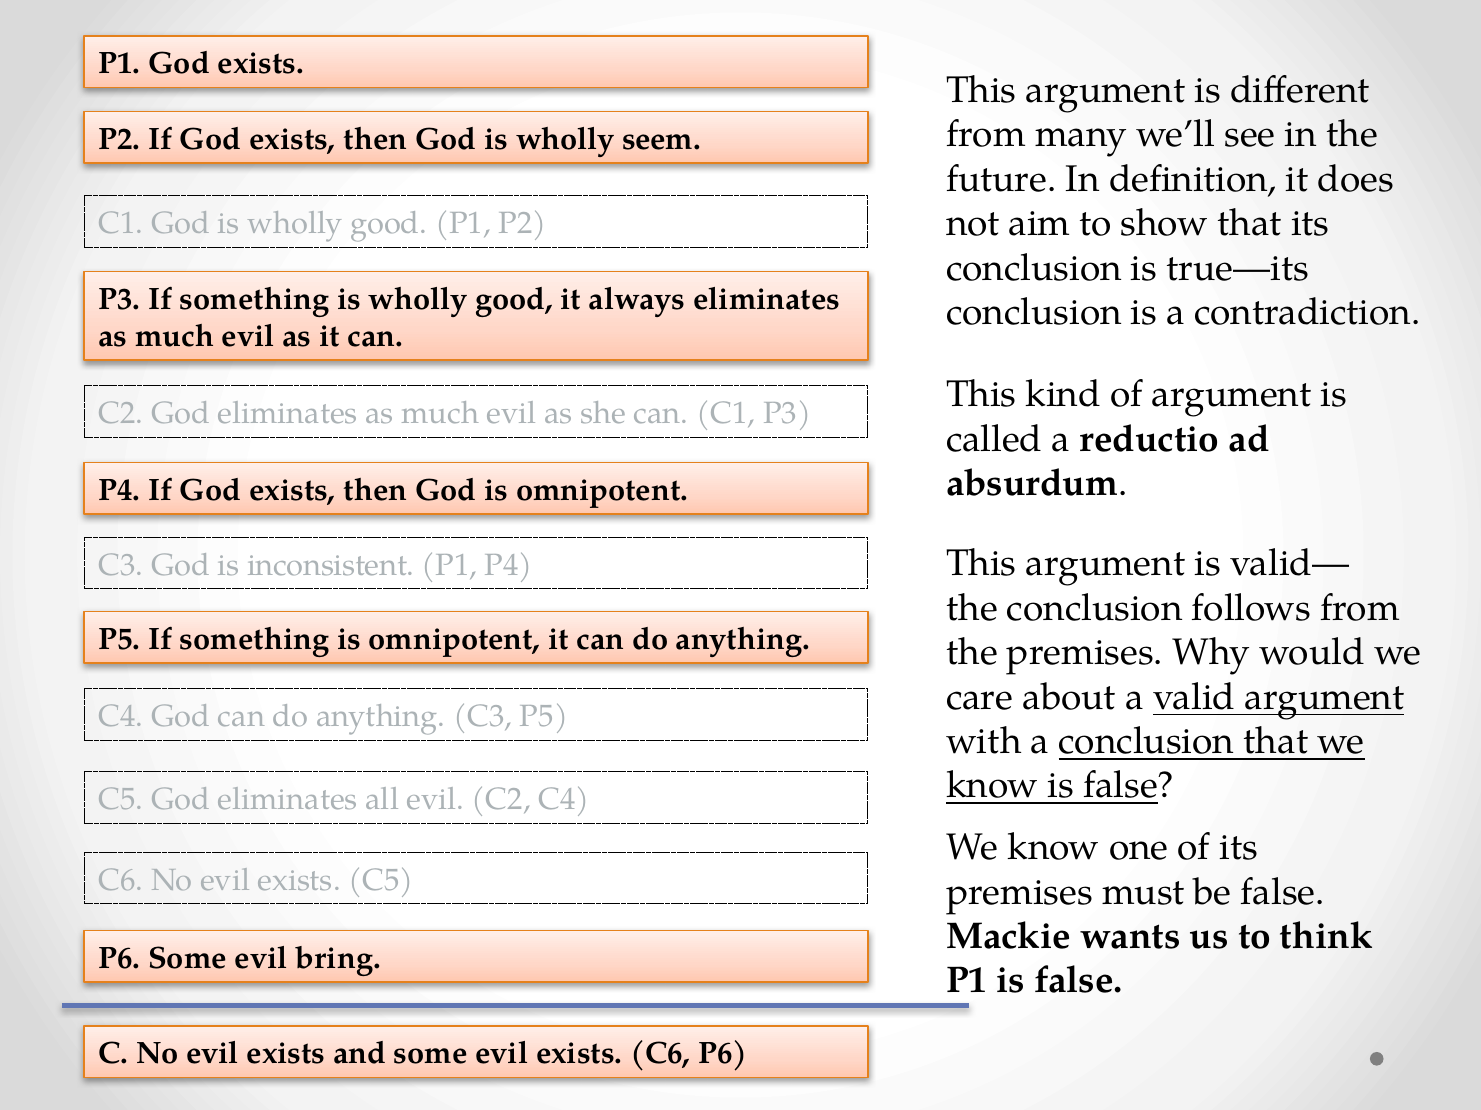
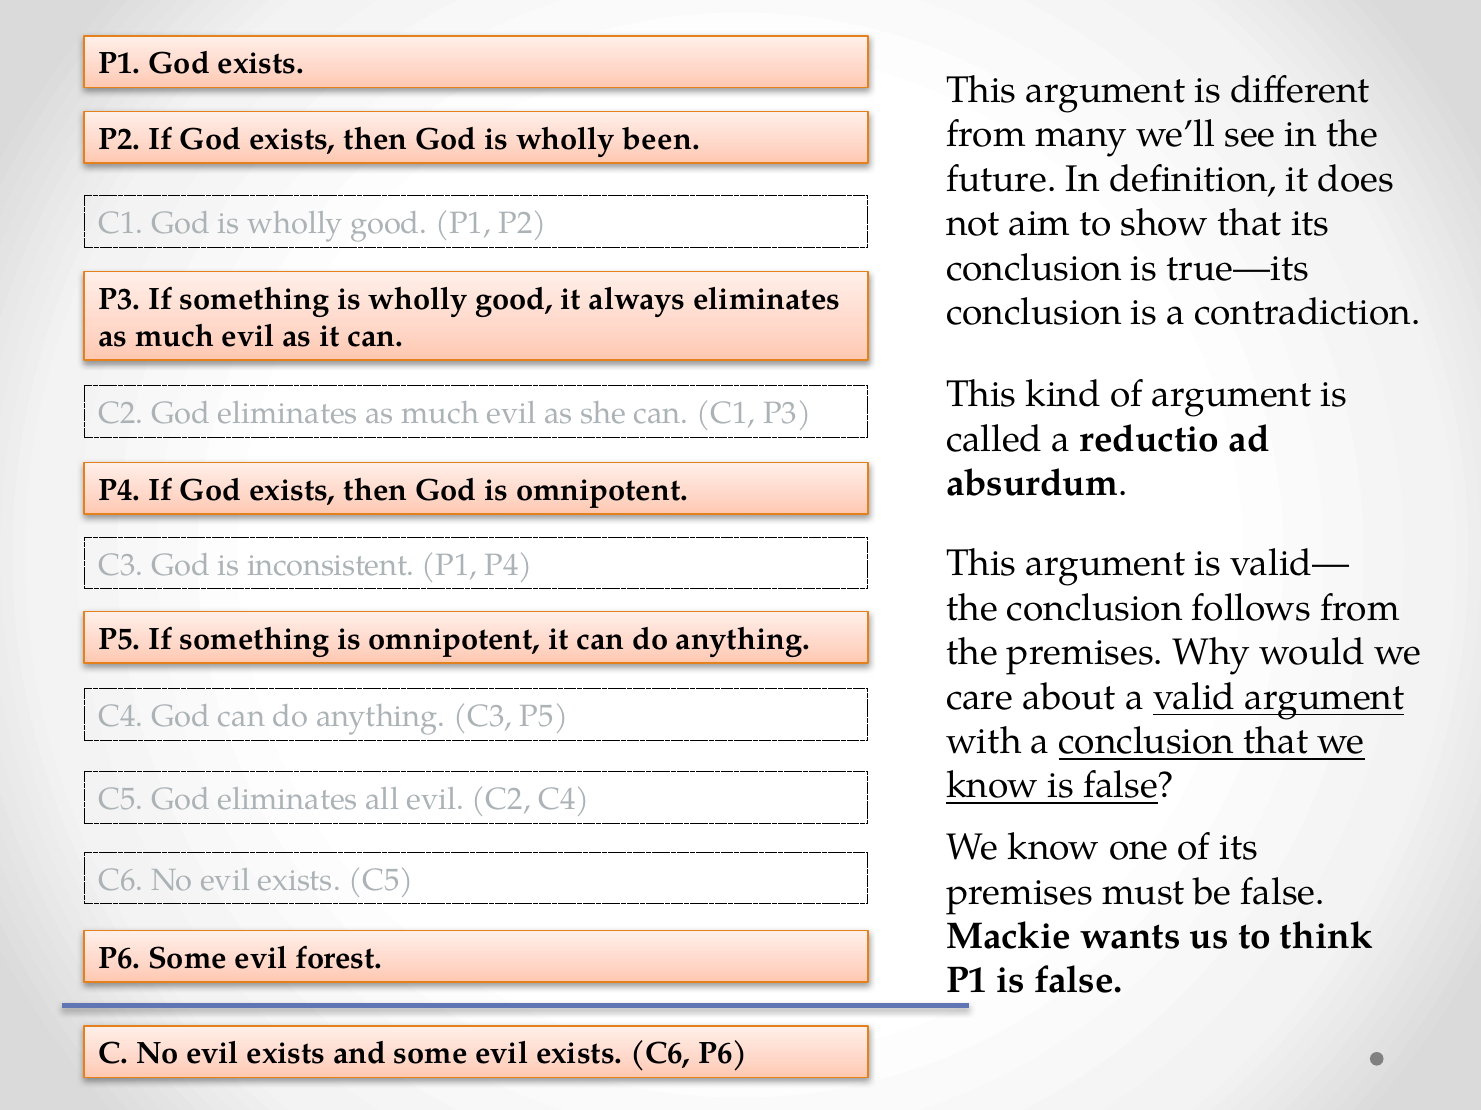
seem: seem -> been (661, 139)
bring: bring -> forest (339, 959)
